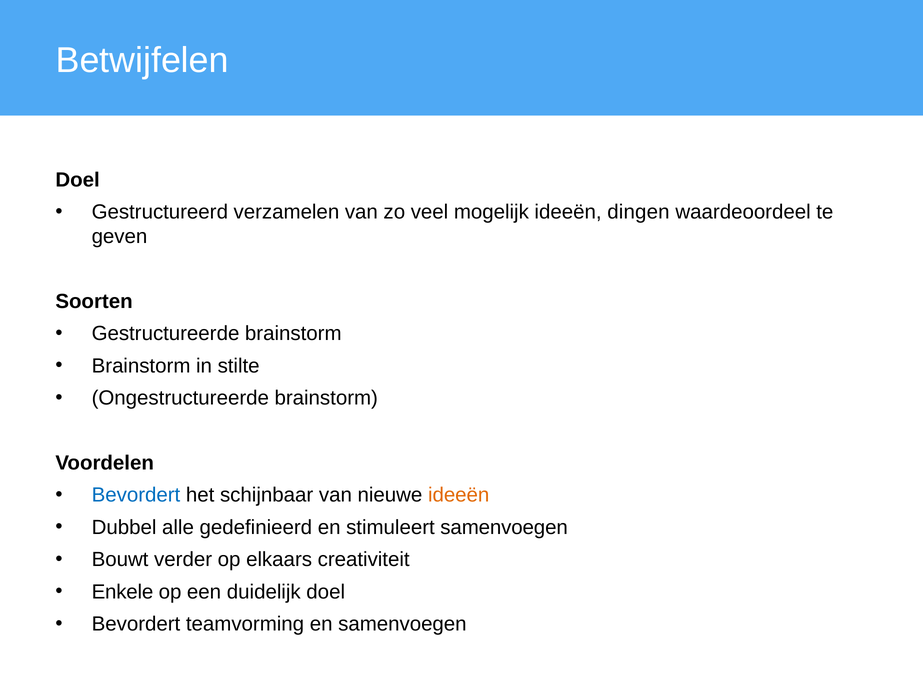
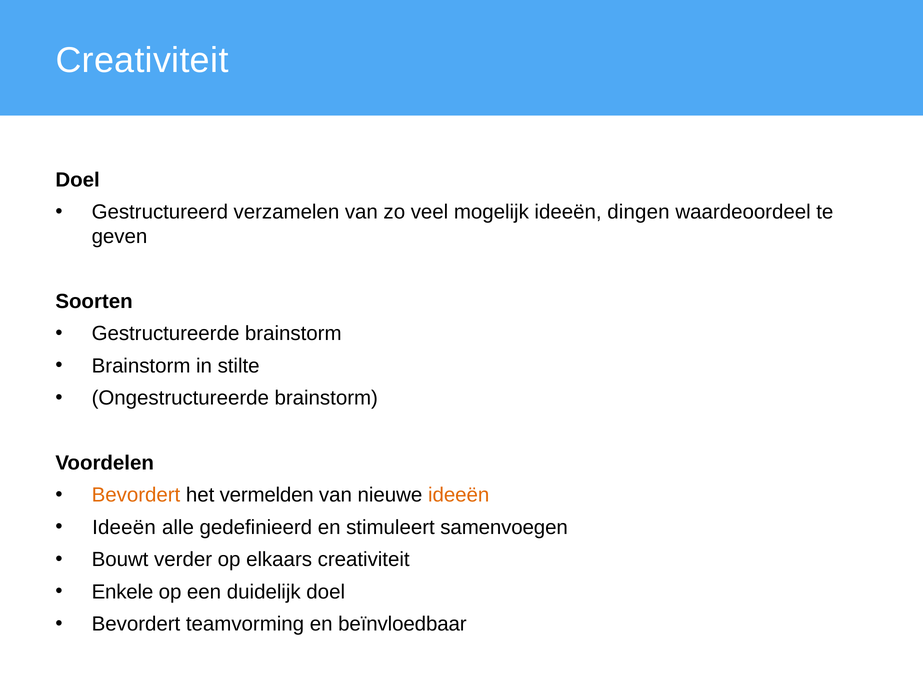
Betwijfelen: Betwijfelen -> Creativiteit (142, 60)
Bevordert colour: blue -> orange (136, 495)
schijnbaar: schijnbaar -> vermelden (267, 495)
Dubbel: Dubbel -> Ideeën (124, 528)
en samenvoegen: samenvoegen -> beïnvloedbaar (402, 624)
